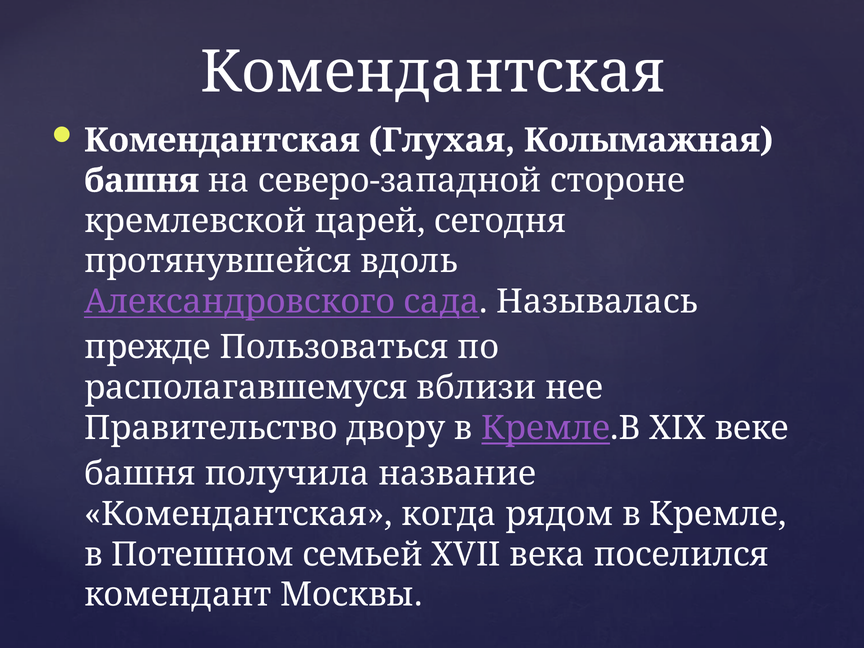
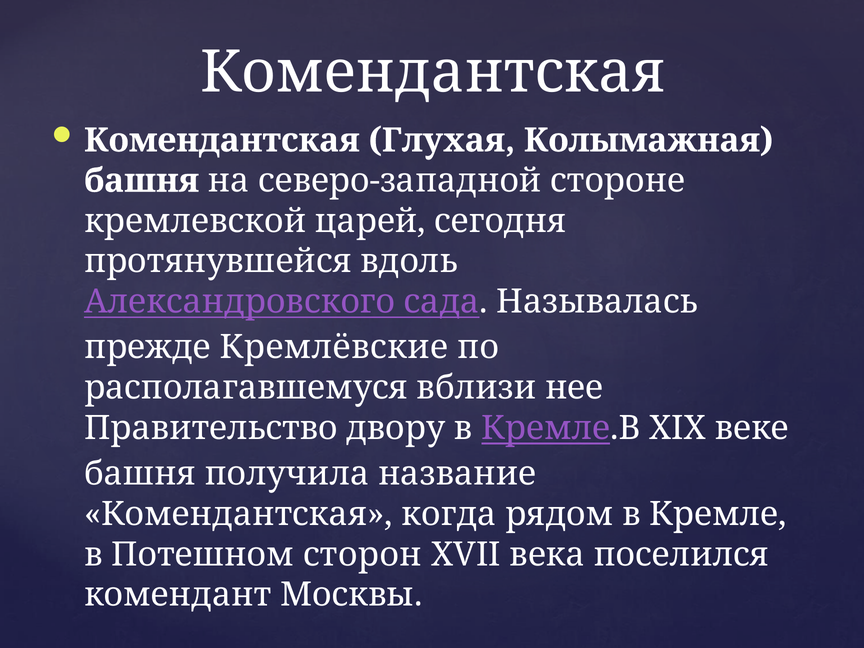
Пользоваться: Пользоваться -> Кремлёвские (334, 347)
семьей: семьей -> сторон (362, 554)
